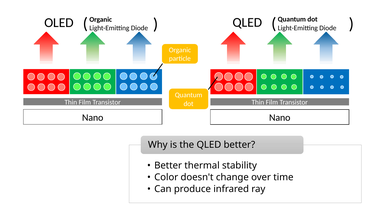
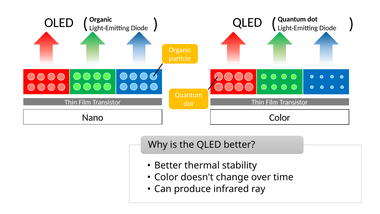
Nano: Nano -> Color (280, 118)
